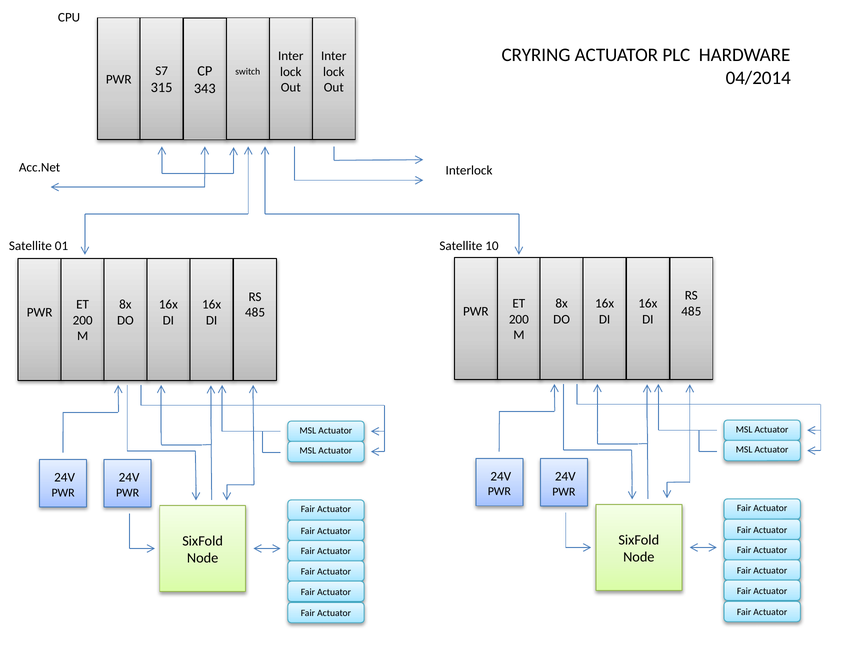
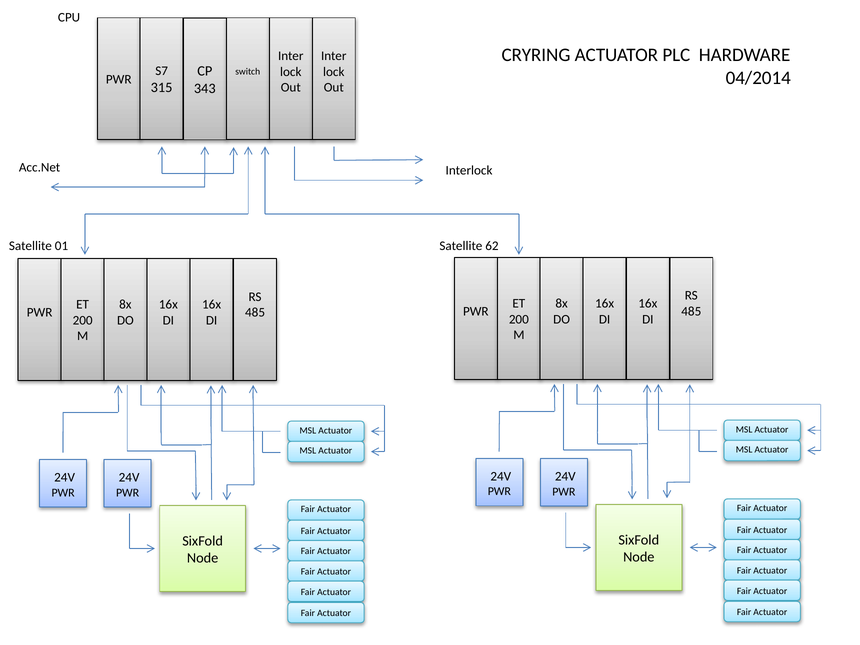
10: 10 -> 62 (492, 246)
